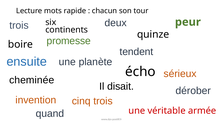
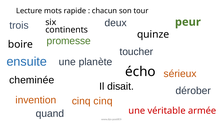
tendent: tendent -> toucher (136, 52)
cinq trois: trois -> cinq (103, 101)
